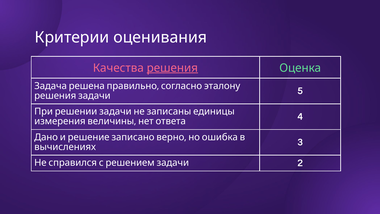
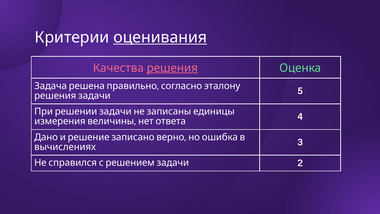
оценивания underline: none -> present (160, 37)
